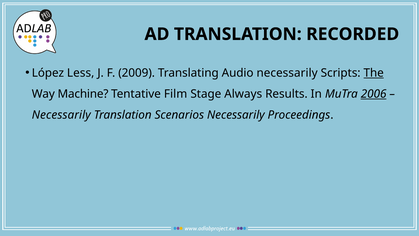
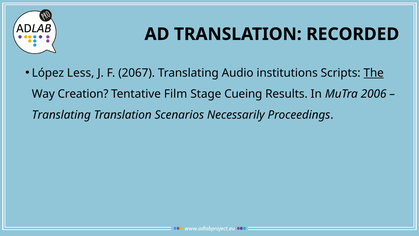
2009: 2009 -> 2067 (137, 73)
Audio necessarily: necessarily -> institutions (287, 73)
Machine: Machine -> Creation (83, 94)
Always: Always -> Cueing (243, 94)
2006 underline: present -> none (374, 94)
Necessarily: Necessarily -> Translating (61, 115)
